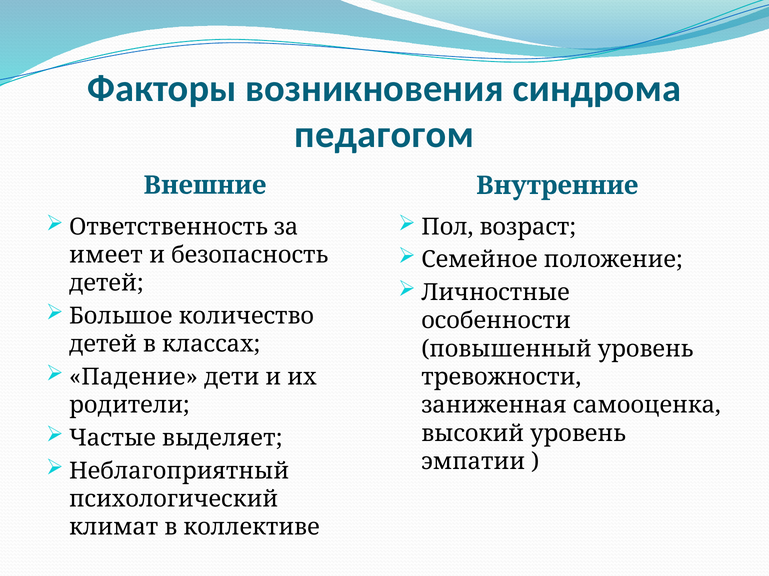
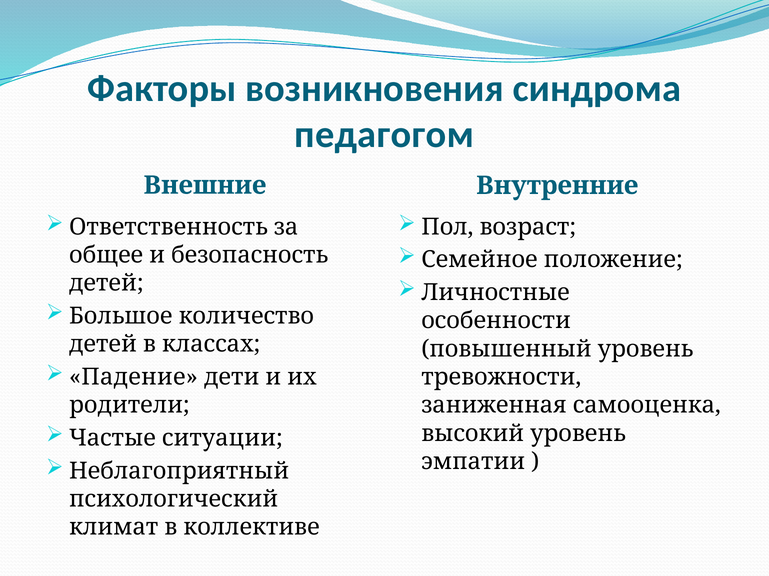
имеет: имеет -> общее (106, 255)
выделяет: выделяет -> ситуации (222, 439)
